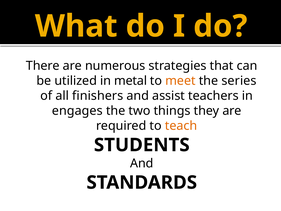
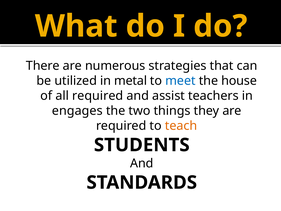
meet colour: orange -> blue (180, 81)
series: series -> house (239, 81)
all finishers: finishers -> required (98, 96)
